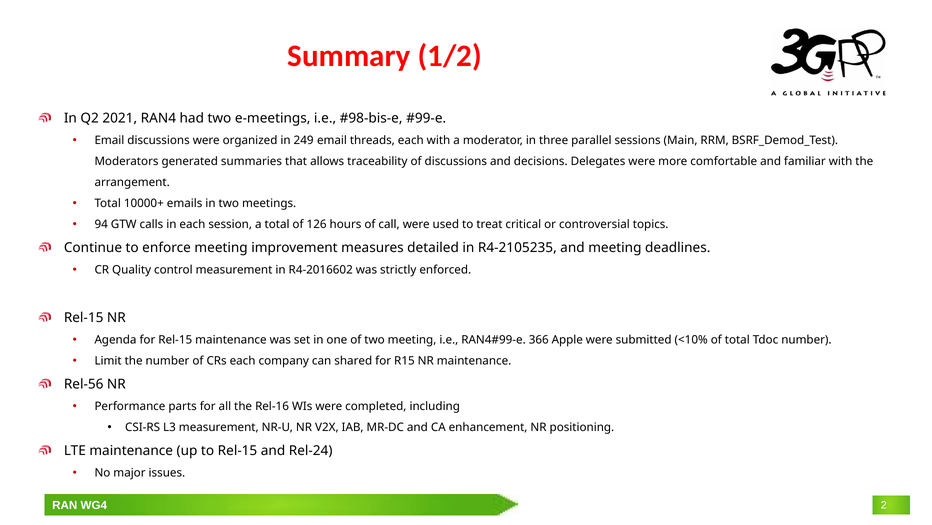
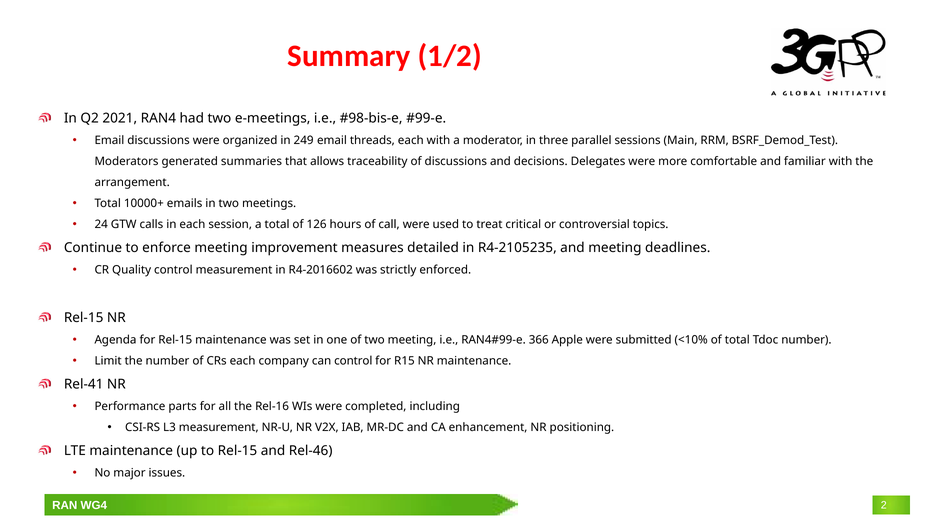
94: 94 -> 24 (101, 224)
can shared: shared -> control (353, 360)
Rel-56: Rel-56 -> Rel-41 (84, 384)
Rel-24: Rel-24 -> Rel-46 (311, 450)
